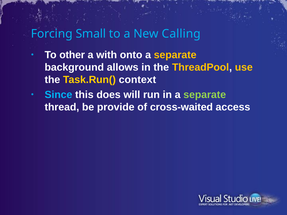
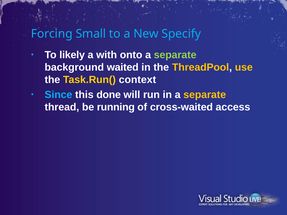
Calling: Calling -> Specify (181, 34)
other: other -> likely (72, 55)
separate colour: yellow -> light green (175, 55)
allows: allows -> waited (123, 67)
does: does -> done (109, 95)
separate colour: light green -> yellow (205, 95)
provide: provide -> running (116, 107)
